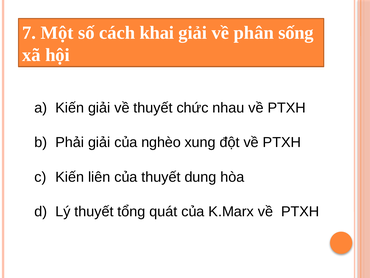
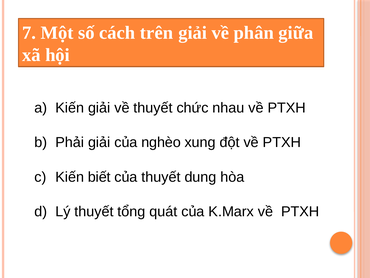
khai: khai -> trên (157, 33)
sống: sống -> giữa (296, 33)
liên: liên -> biết (99, 177)
